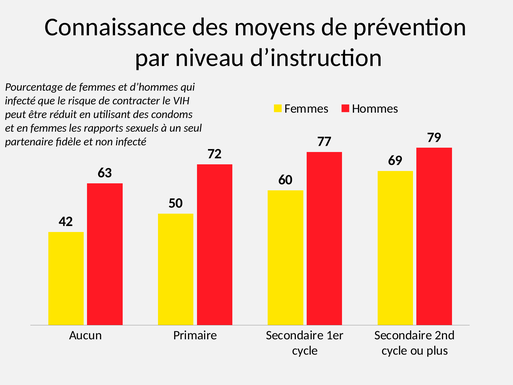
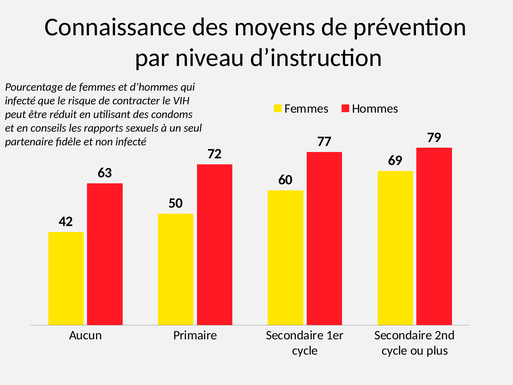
en femmes: femmes -> conseils (48, 128)
